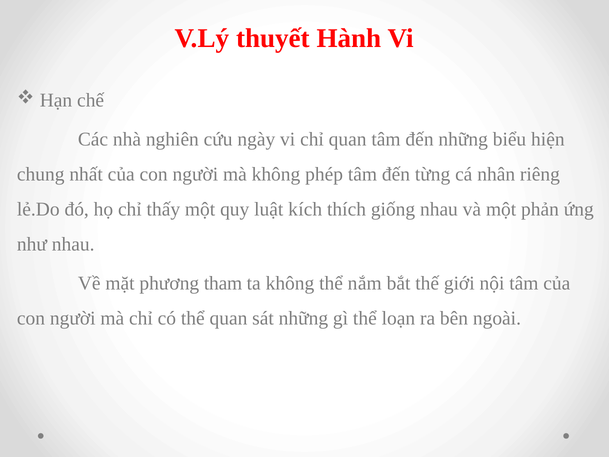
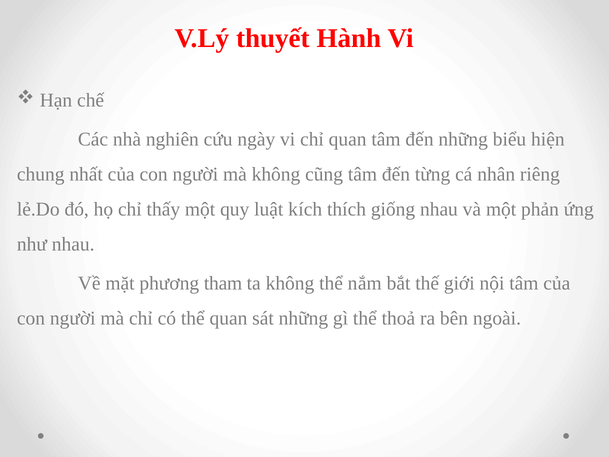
phép: phép -> cũng (324, 174)
loạn: loạn -> thoả (398, 318)
